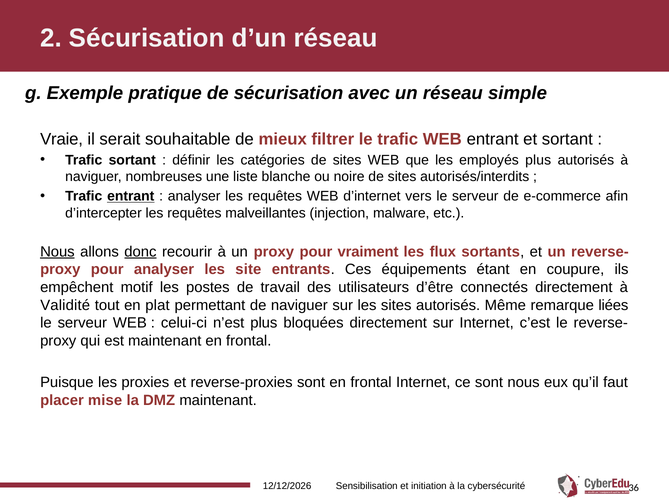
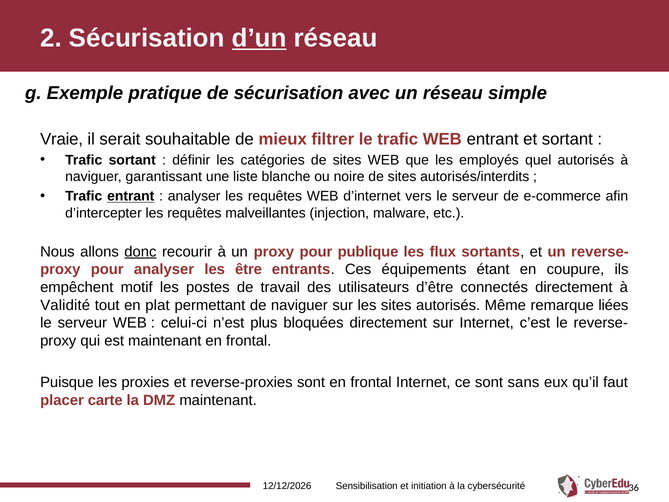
d’un underline: none -> present (259, 38)
employés plus: plus -> quel (538, 160)
nombreuses: nombreuses -> garantissant (164, 177)
Nous underline: present -> none (57, 251)
vraiment: vraiment -> publique (368, 251)
site: site -> être (249, 269)
sont nous: nous -> sans (523, 382)
mise: mise -> carte (105, 400)
